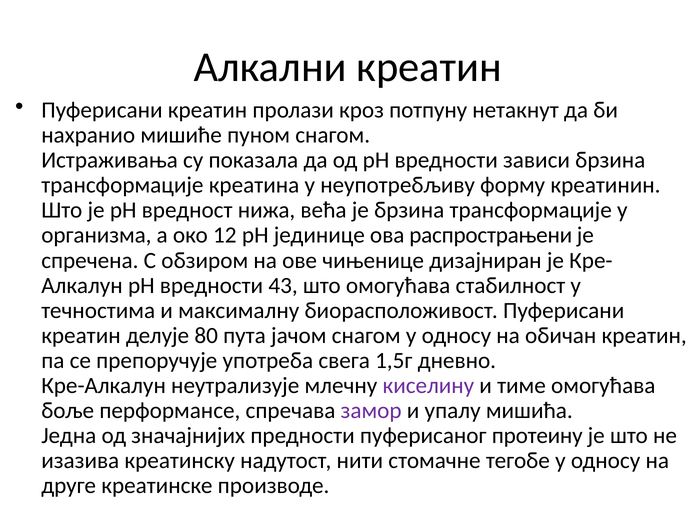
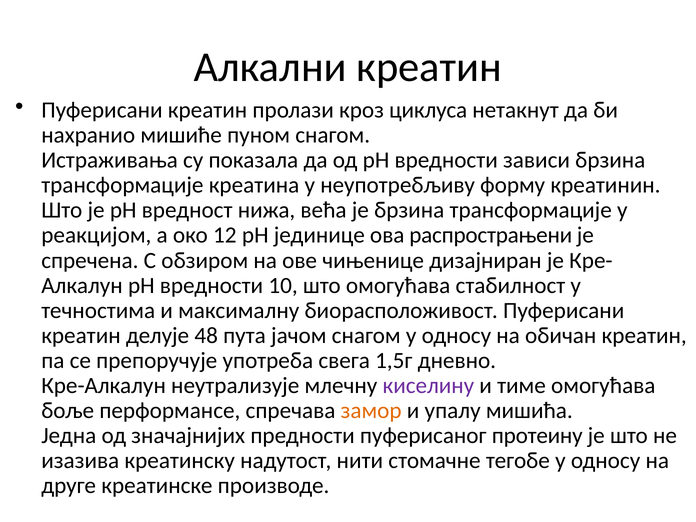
потпуну: потпуну -> циклуса (428, 110)
организма: организма -> реакцијом (96, 235)
43: 43 -> 10 (283, 285)
80: 80 -> 48 (206, 336)
замор colour: purple -> orange (371, 411)
